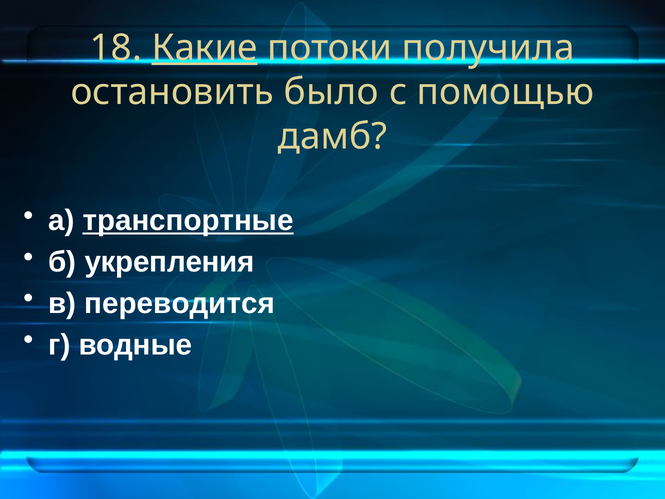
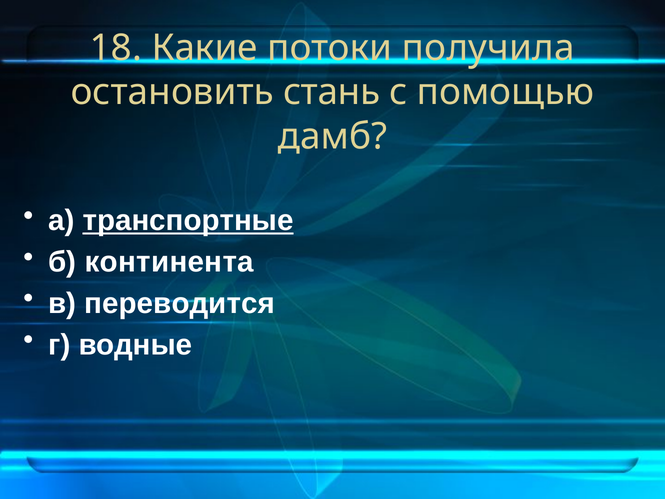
Какие underline: present -> none (205, 48)
было: было -> стань (332, 92)
укрепления: укрепления -> континента (169, 262)
